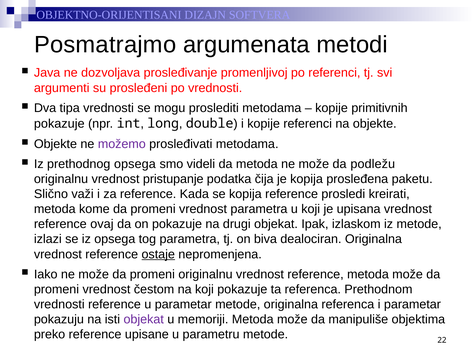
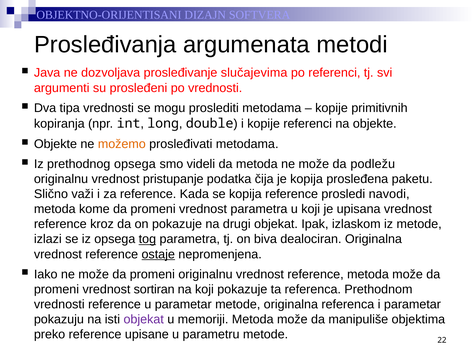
Posmatrajmo: Posmatrajmo -> Prosleđivanja (105, 45)
promenljivoj: promenljivoj -> slučajevima (254, 73)
pokazuje: pokazuje -> kopiranja (59, 124)
možemo colour: purple -> orange (122, 144)
kreirati: kreirati -> navodi (389, 194)
ovaj: ovaj -> kroz (102, 224)
tog underline: none -> present (147, 239)
čestom: čestom -> sortiran (154, 289)
